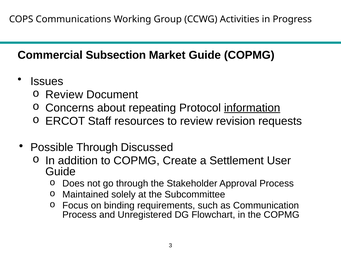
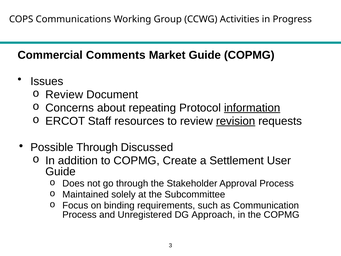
Subsection: Subsection -> Comments (116, 55)
revision underline: none -> present (236, 121)
Flowchart: Flowchart -> Approach (213, 214)
